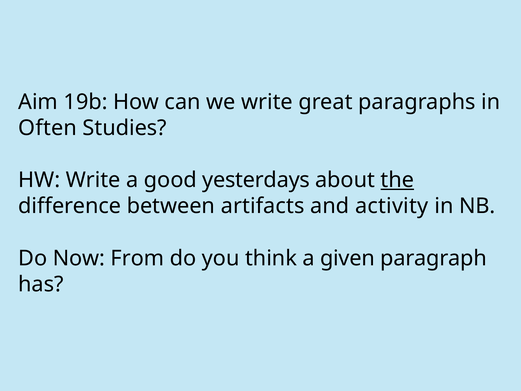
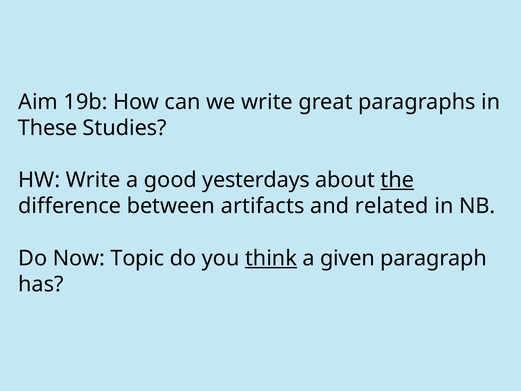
Often: Often -> These (48, 128)
activity: activity -> related (392, 206)
From: From -> Topic (137, 258)
think underline: none -> present (271, 258)
